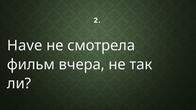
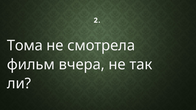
Have: Have -> Тома (25, 46)
